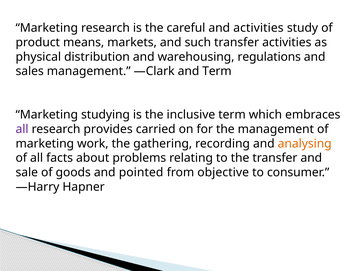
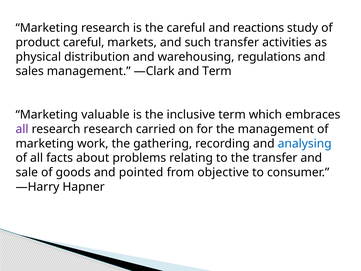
and activities: activities -> reactions (259, 28)
product means: means -> careful (84, 42)
studying: studying -> valuable (105, 115)
research provides: provides -> research (108, 129)
analysing colour: orange -> blue (305, 143)
